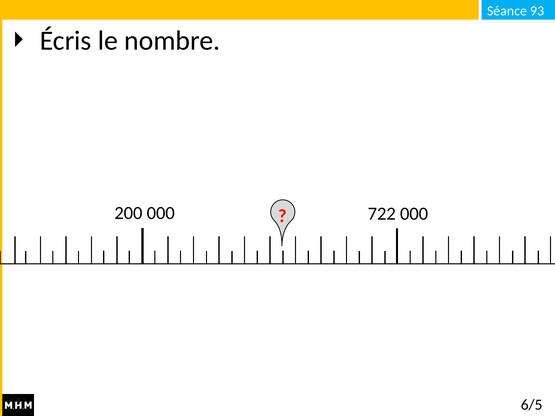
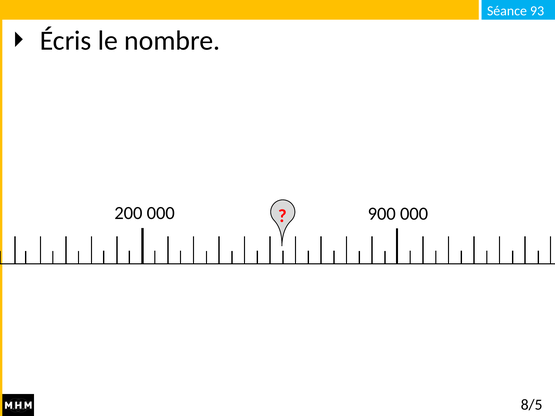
722: 722 -> 900 (382, 214)
6/5: 6/5 -> 8/5 (532, 405)
